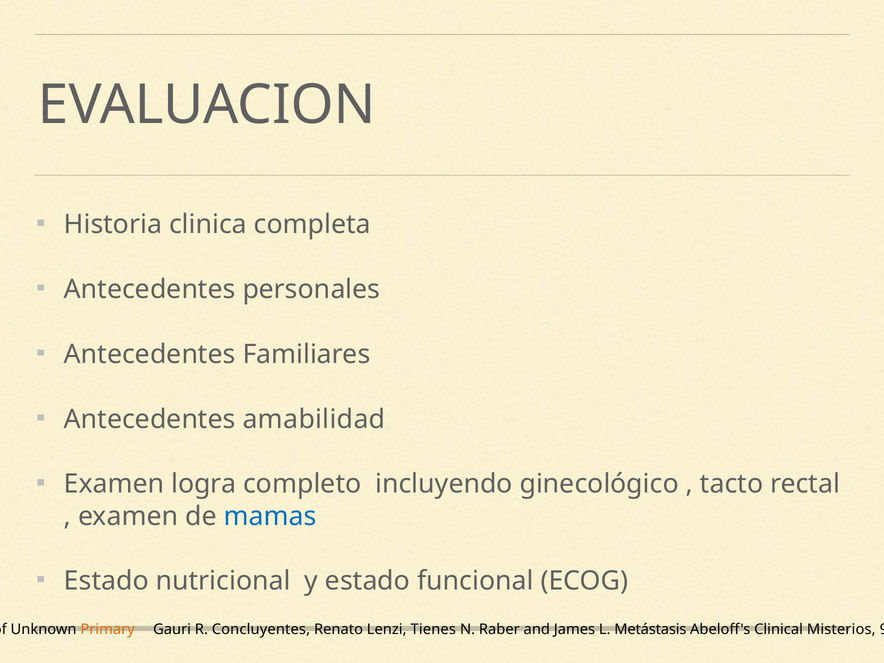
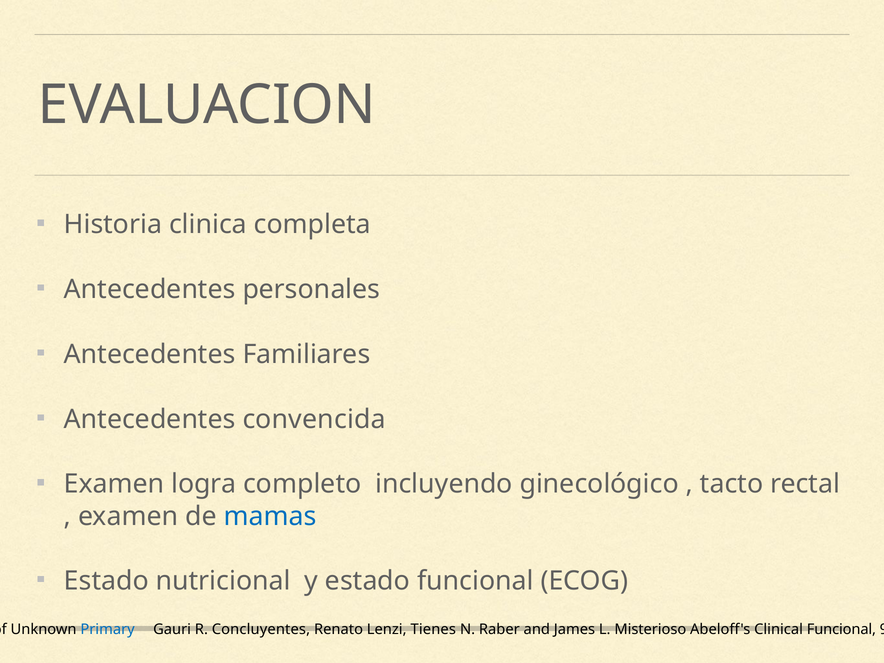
amabilidad: amabilidad -> convencida (314, 419)
Primary colour: orange -> blue (108, 629)
Metástasis: Metástasis -> Misterioso (650, 629)
Clinical Misterios: Misterios -> Funcional (841, 629)
